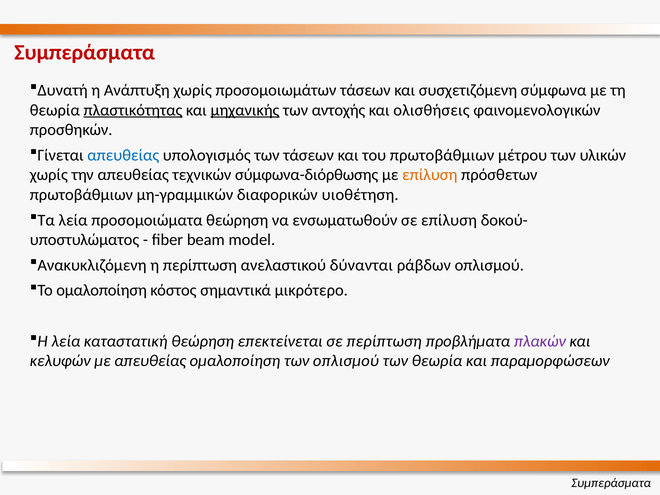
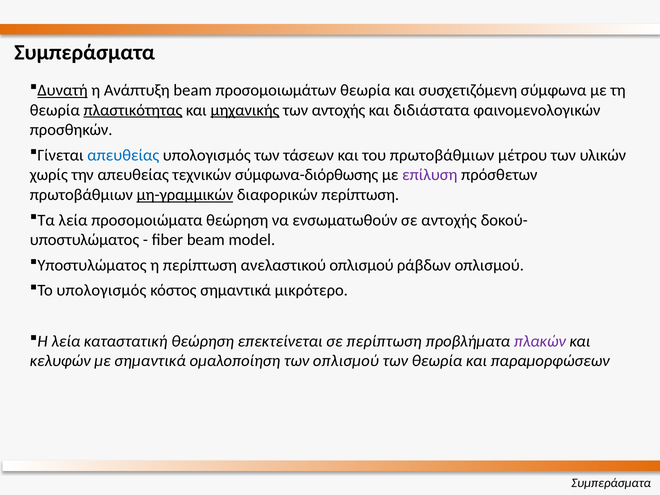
Συμπεράσματα colour: red -> black (85, 52)
Δυνατή underline: none -> present (63, 90)
Ανάπτυξη χωρίς: χωρίς -> beam (193, 90)
προσομοιωμάτων τάσεων: τάσεων -> θεωρία (365, 90)
ολισθήσεις: ολισθήσεις -> διδιάστατα (431, 110)
επίλυση colour: orange -> purple (430, 175)
μη-γραμμικών underline: none -> present (185, 195)
διαφορικών υιοθέτηση: υιοθέτηση -> περίπτωση (360, 195)
σε επίλυση: επίλυση -> αντοχής (449, 220)
Ανακυκλιζόμενη: Ανακυκλιζόμενη -> Υποστυλώματος (92, 265)
ανελαστικού δύνανται: δύνανται -> οπλισμού (362, 265)
Το ομαλοποίηση: ομαλοποίηση -> υπολογισμός (101, 290)
με απευθείας: απευθείας -> σημαντικά (150, 361)
